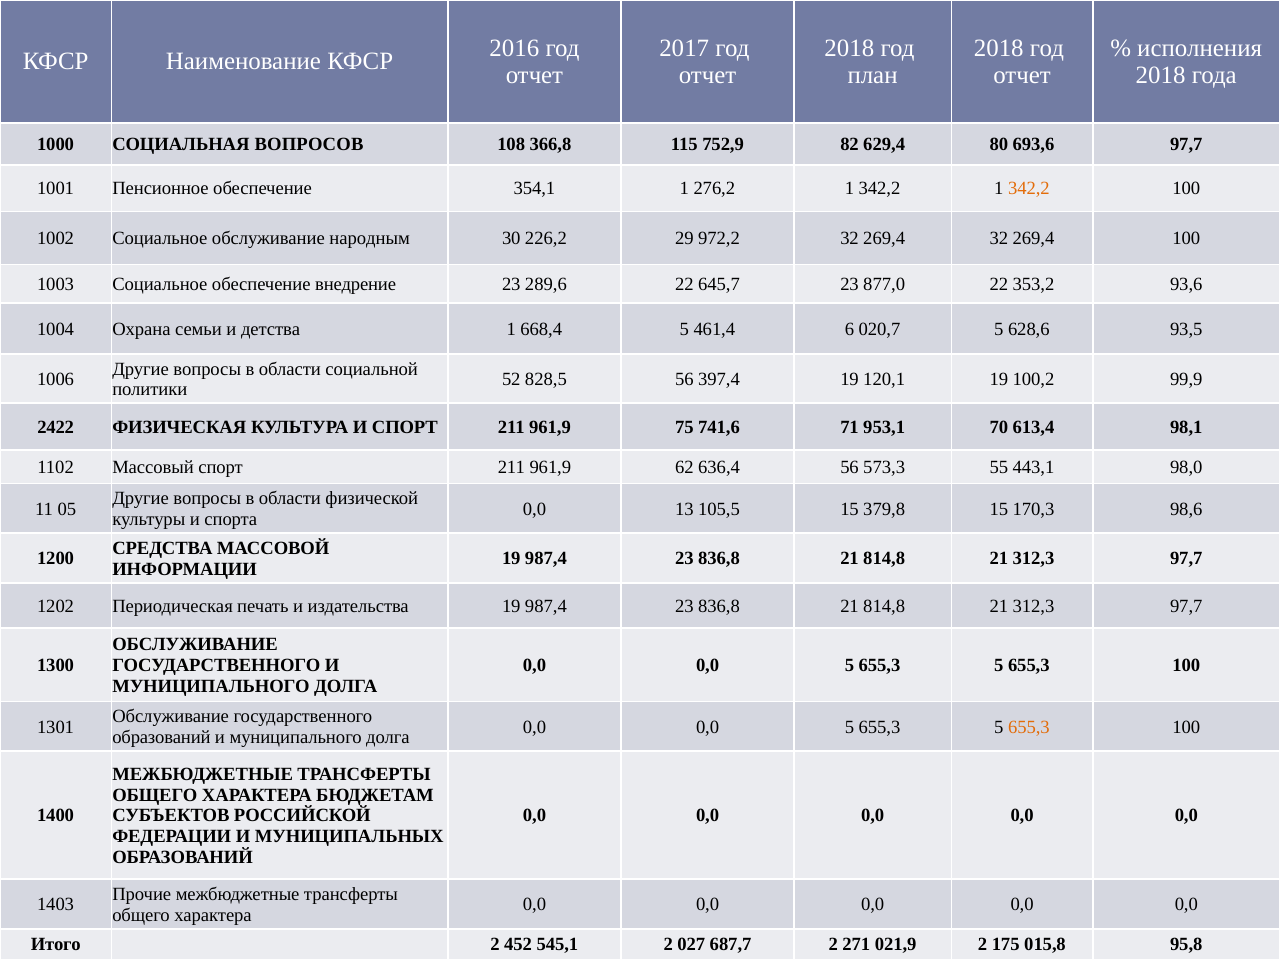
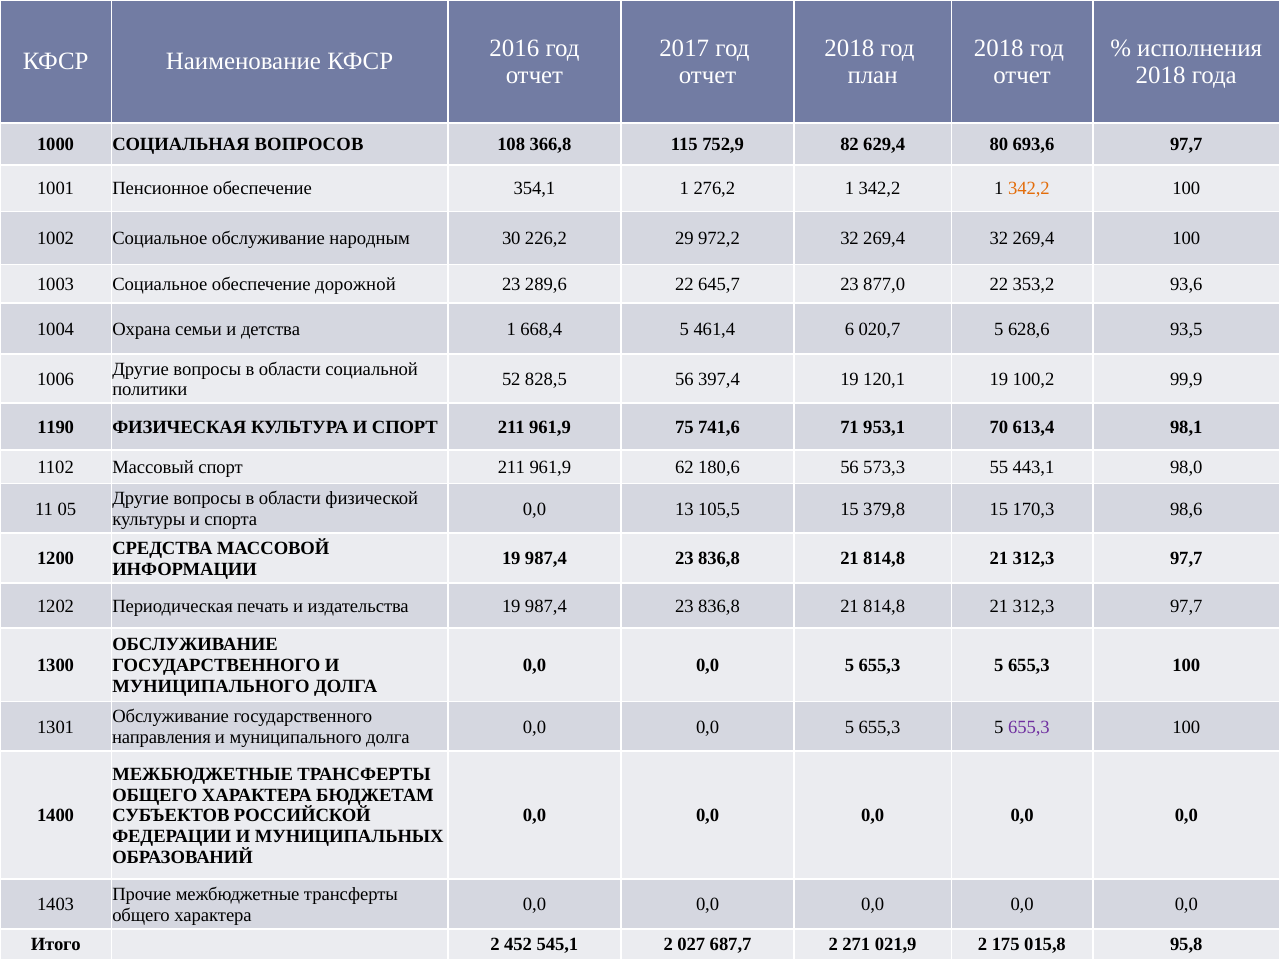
внедрение: внедрение -> дорожной (355, 284)
2422: 2422 -> 1190 (56, 427)
636,4: 636,4 -> 180,6 (719, 467)
655,3 colour: orange -> purple (1029, 727)
образований: образований -> направления (161, 737)
